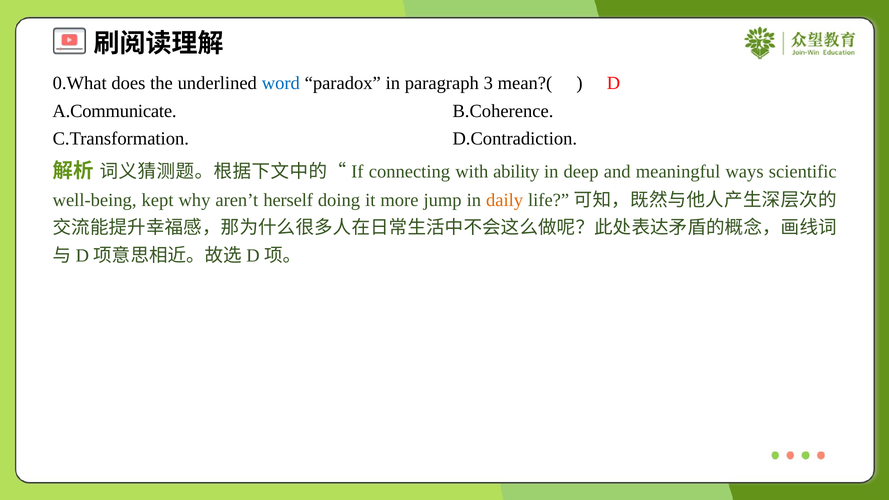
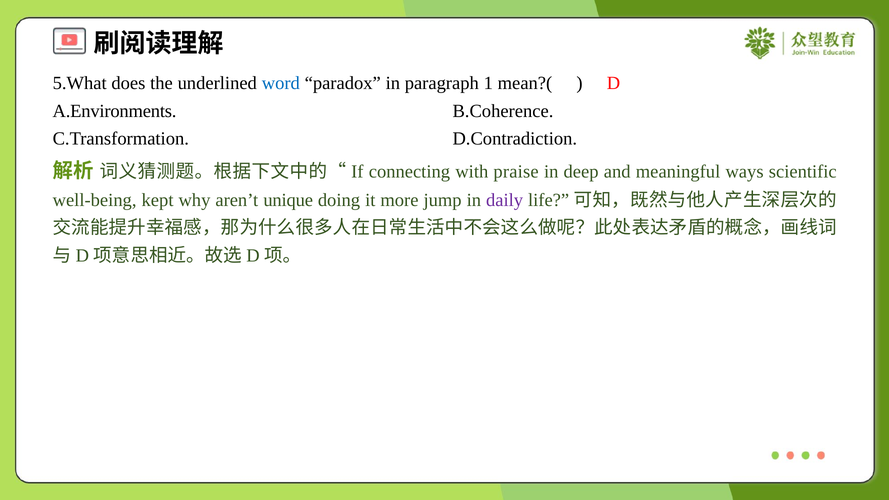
0.What: 0.What -> 5.What (80, 83)
3: 3 -> 1 (488, 83)
A.Communicate: A.Communicate -> A.Environments (115, 111)
ability: ability -> praise (516, 172)
herself: herself -> unique (288, 200)
daily colour: orange -> purple (505, 200)
